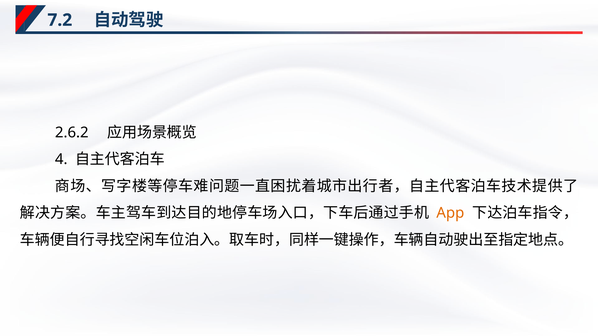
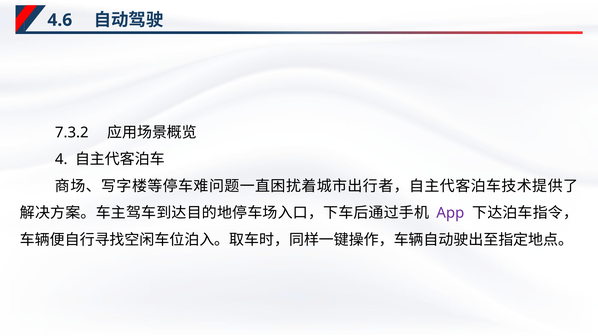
7.2: 7.2 -> 4.6 (60, 20)
2.6.2: 2.6.2 -> 7.3.2 (72, 133)
App colour: orange -> purple (450, 213)
